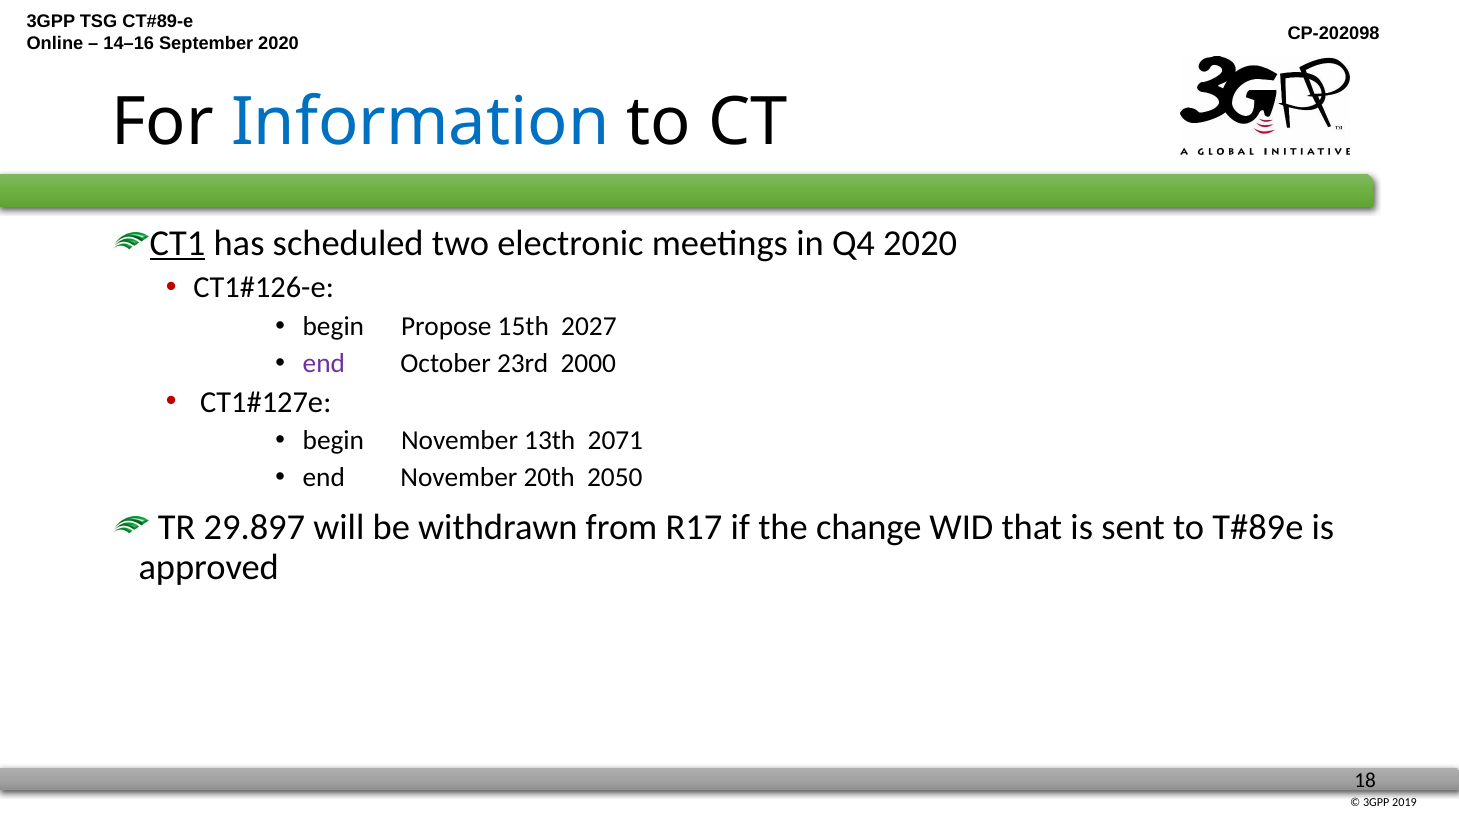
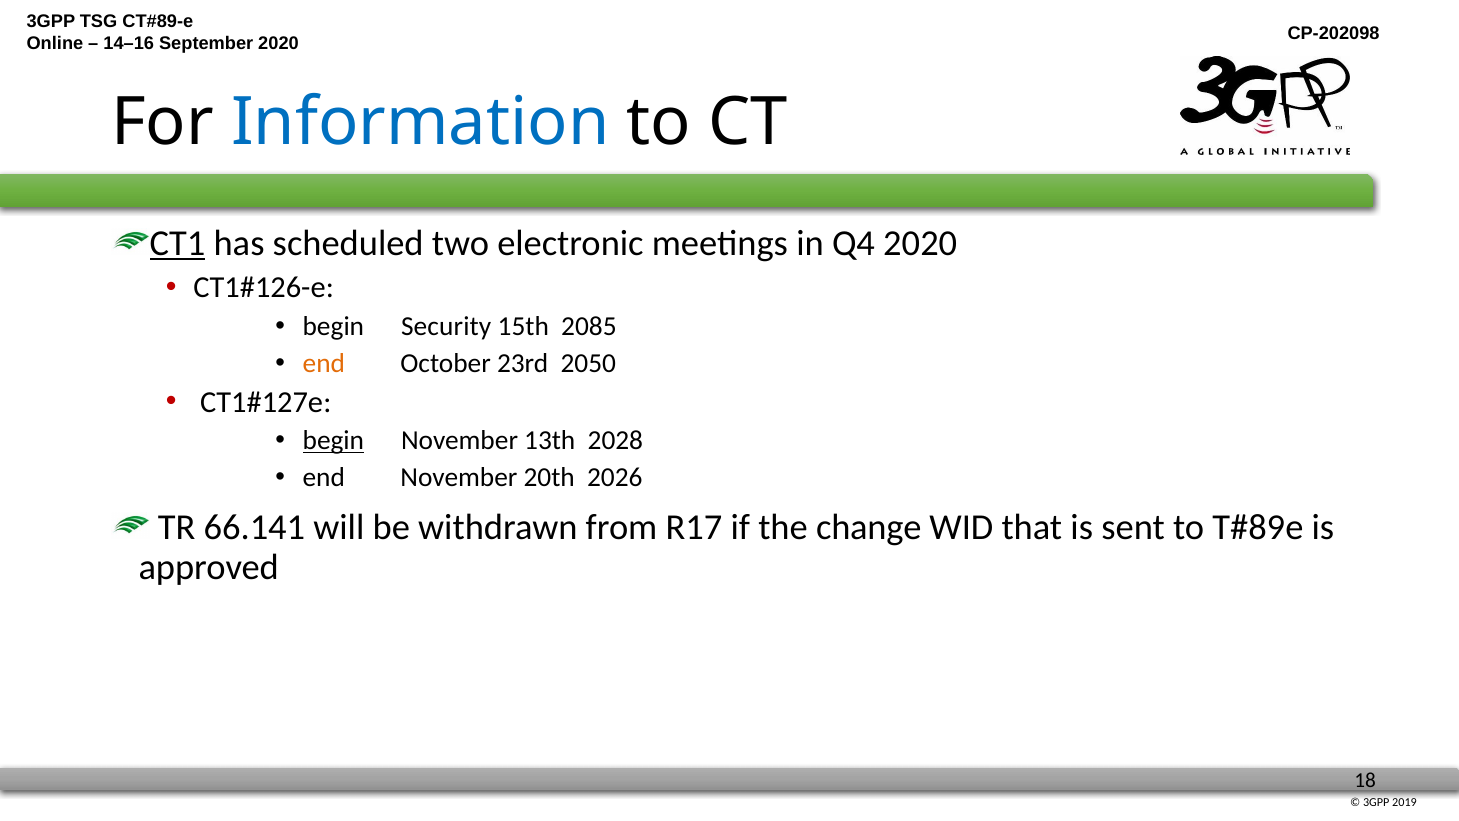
Propose: Propose -> Security (446, 326)
2027: 2027 -> 2085 (589, 326)
end colour: purple -> orange (324, 363)
2000: 2000 -> 2050 (588, 363)
begin underline: none -> present (333, 441)
2071: 2071 -> 2028 (615, 441)
2050: 2050 -> 2026 (615, 478)
29.897: 29.897 -> 66.141 (254, 527)
